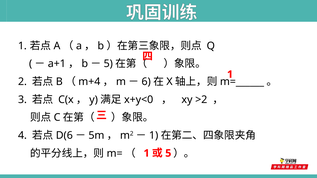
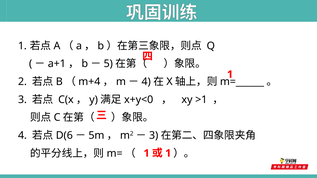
6: 6 -> 4 (146, 82)
>2: >2 -> >1 (201, 100)
1: 1 -> 3 (154, 136)
5: 5 -> 1 (168, 153)
